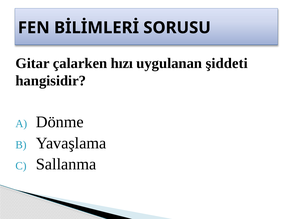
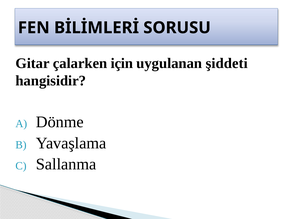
hızı: hızı -> için (122, 63)
